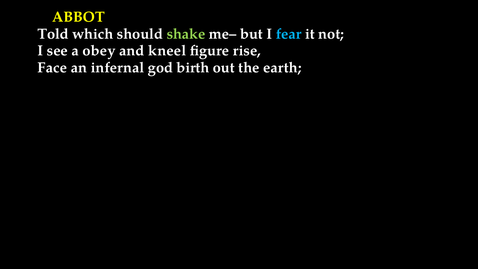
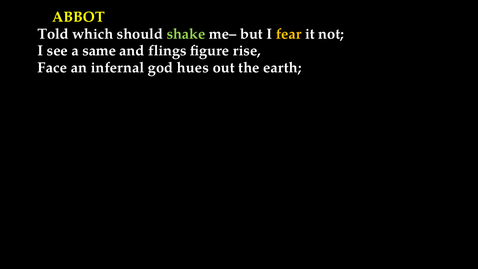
fear colour: light blue -> yellow (289, 34)
obey: obey -> same (99, 51)
kneel: kneel -> flings (167, 51)
birth: birth -> hues (193, 68)
